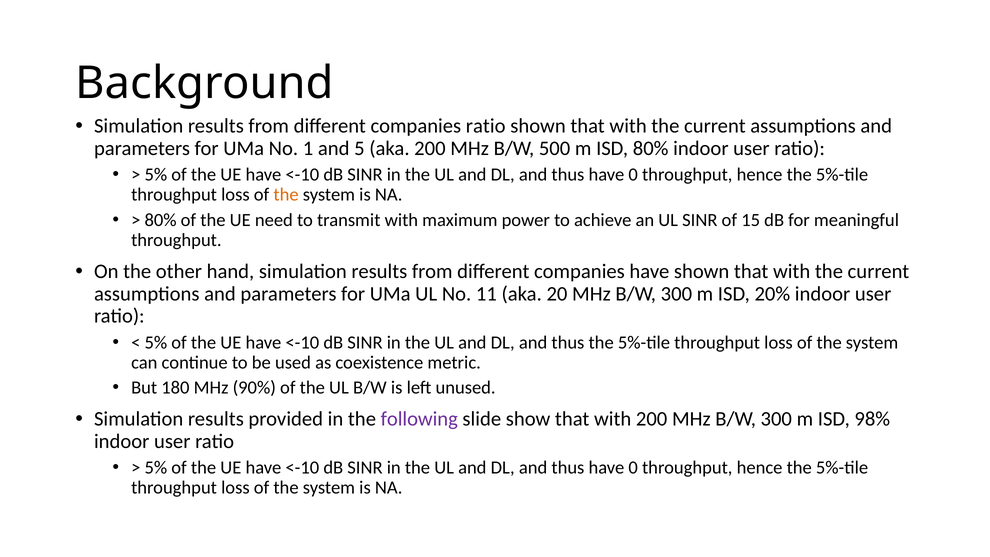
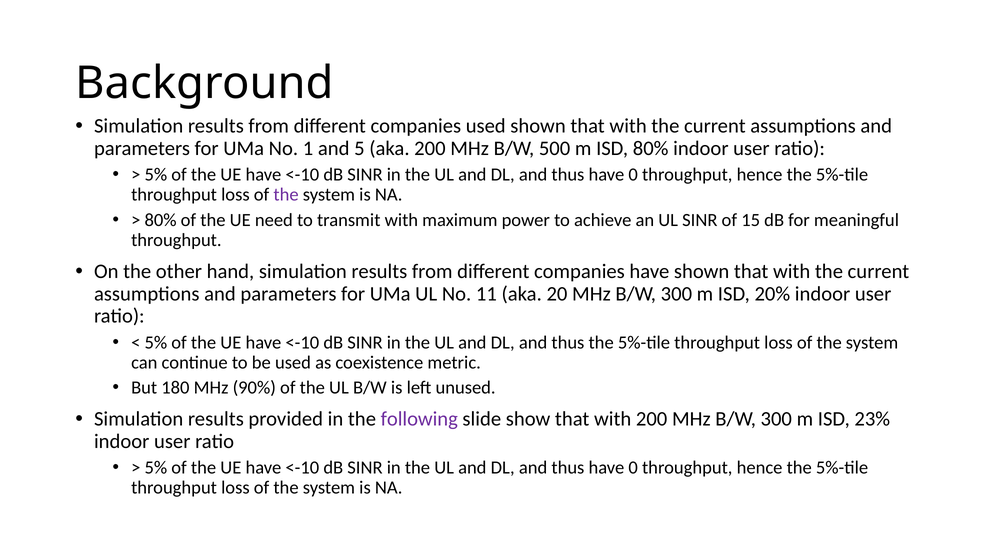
companies ratio: ratio -> used (486, 126)
the colour: orange -> purple (286, 195)
98%: 98% -> 23% (872, 419)
